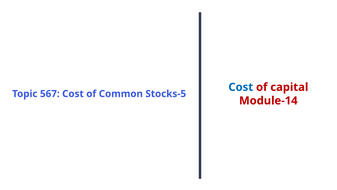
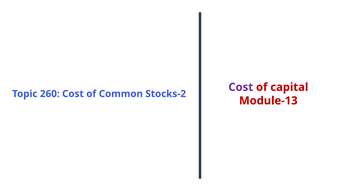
Cost colour: blue -> purple (241, 87)
567: 567 -> 260 (50, 94)
Stocks-5: Stocks-5 -> Stocks-2 (166, 94)
Module-14: Module-14 -> Module-13 (268, 100)
